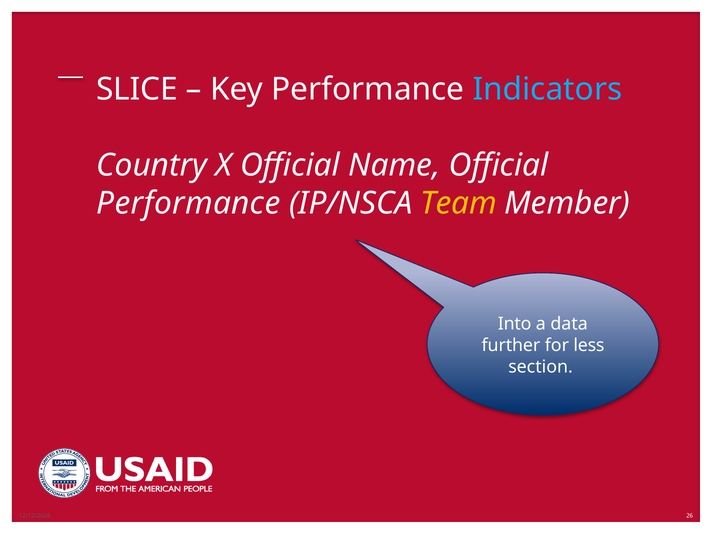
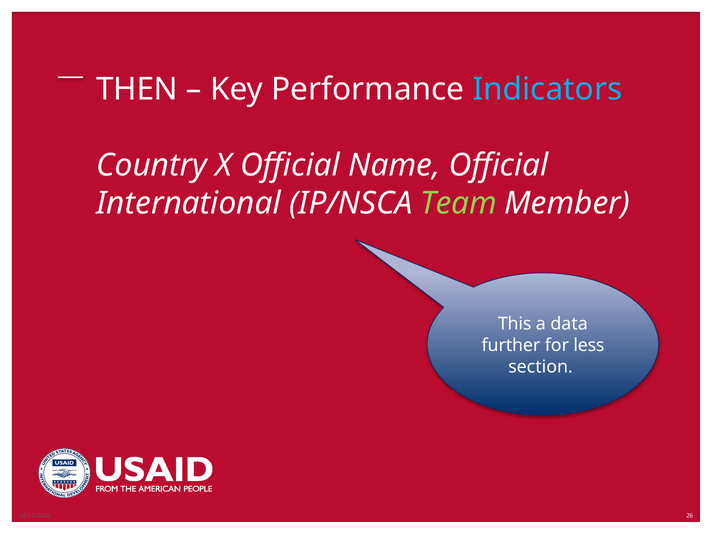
SLICE: SLICE -> THEN (137, 89)
Performance: Performance -> International (189, 203)
Team colour: yellow -> light green (459, 203)
Into: Into -> This (515, 324)
